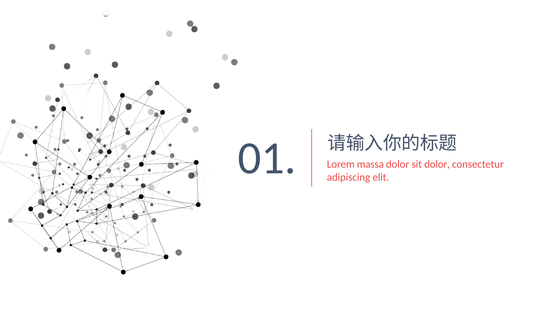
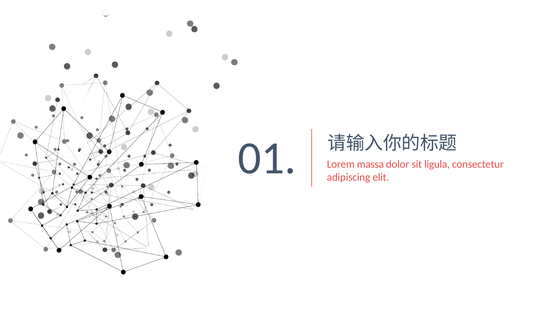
sit dolor: dolor -> ligula (437, 164)
